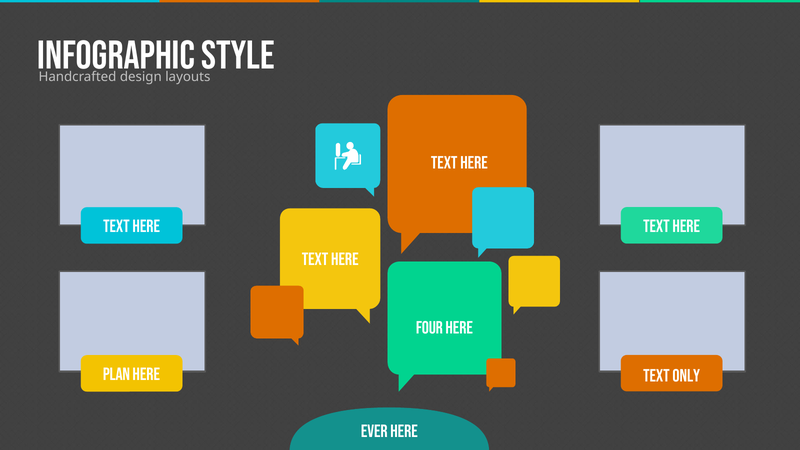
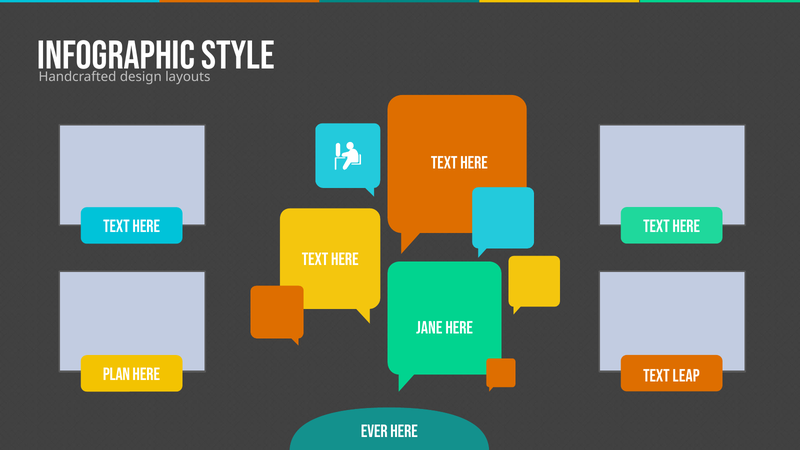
FOUR: FOUR -> JANE (429, 328)
ONLY: ONLY -> LEAP (686, 376)
